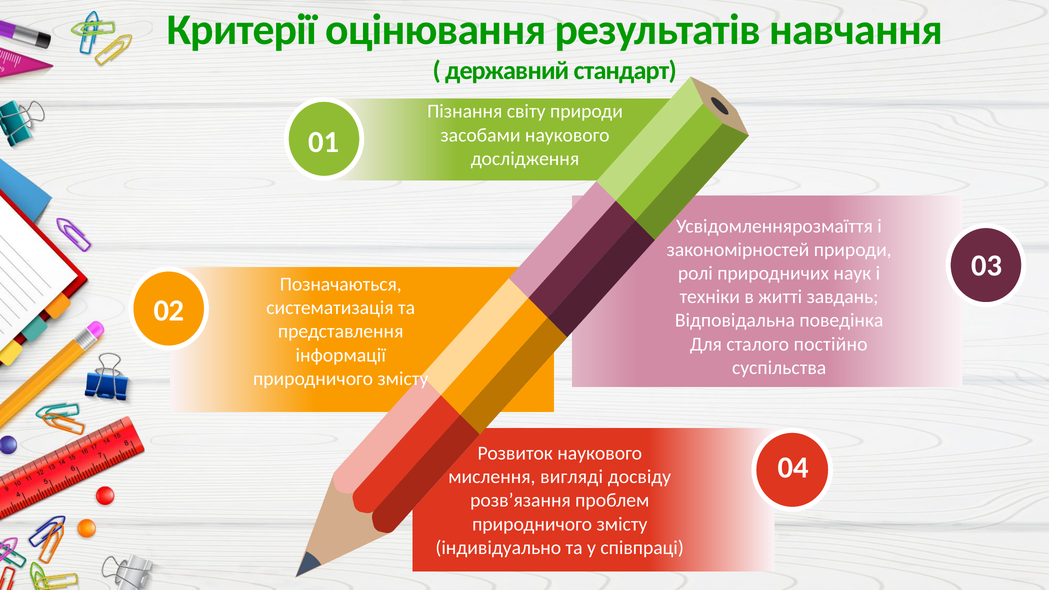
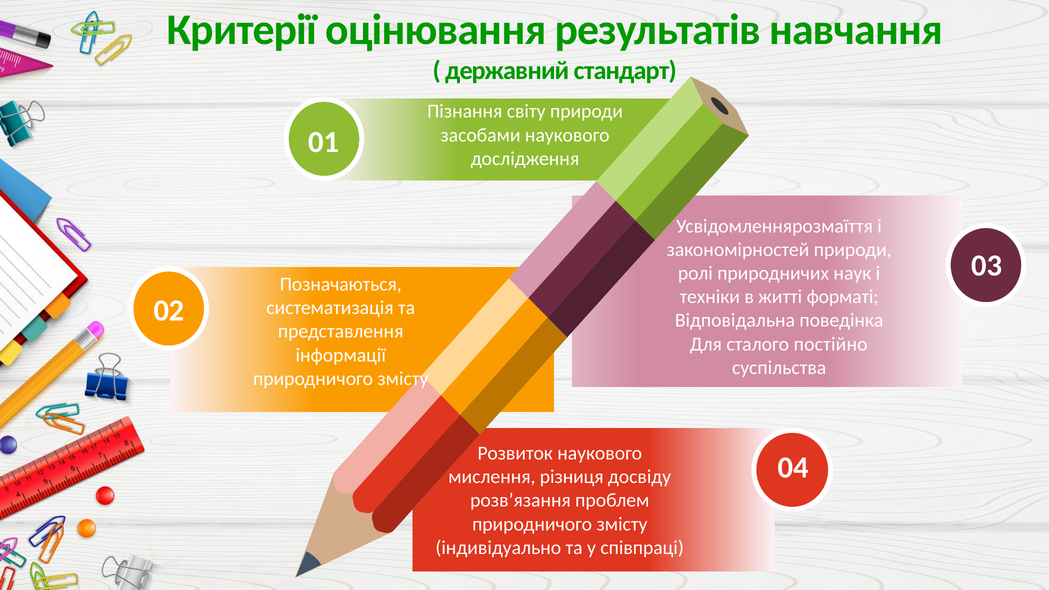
завдань: завдань -> форматі (843, 297)
вигляді: вигляді -> різниця (572, 477)
